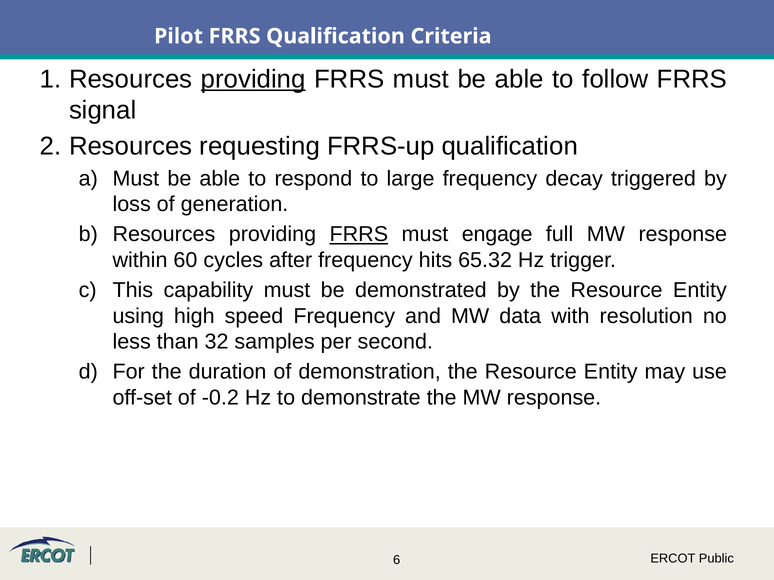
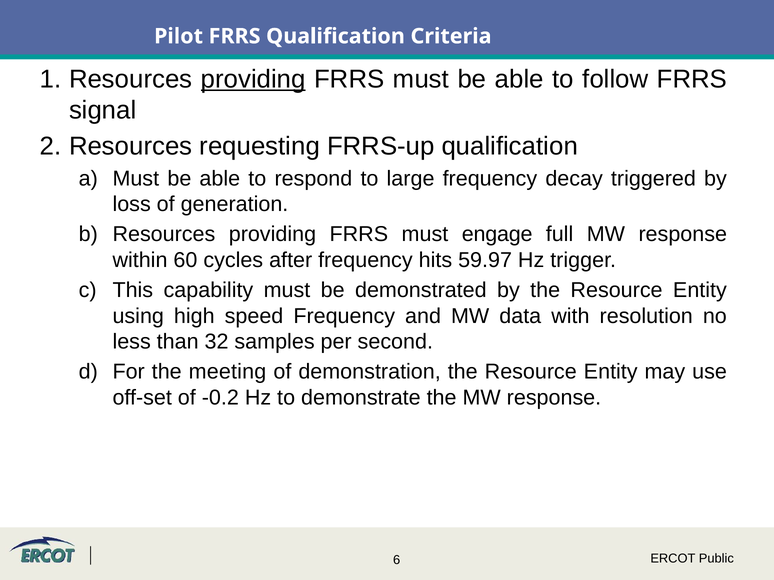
FRRS underline: present -> none (359, 235)
65.32: 65.32 -> 59.97 (485, 260)
duration: duration -> meeting (227, 372)
